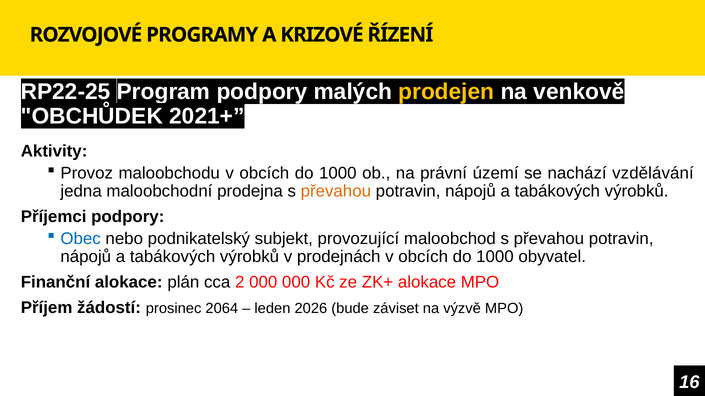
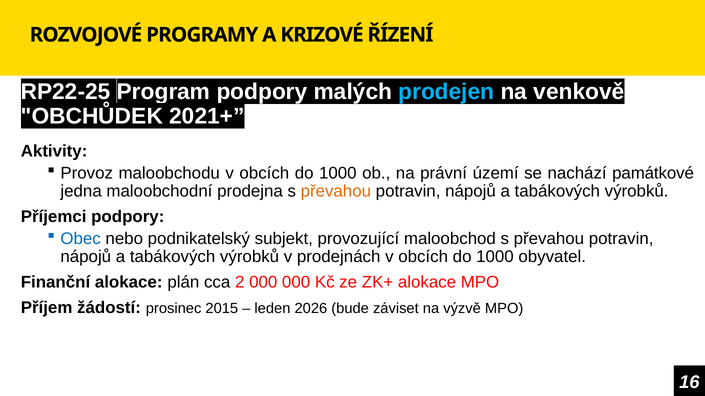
prodejen colour: yellow -> light blue (446, 92)
vzdělávání: vzdělávání -> památkové (653, 173)
2064: 2064 -> 2015 (222, 309)
